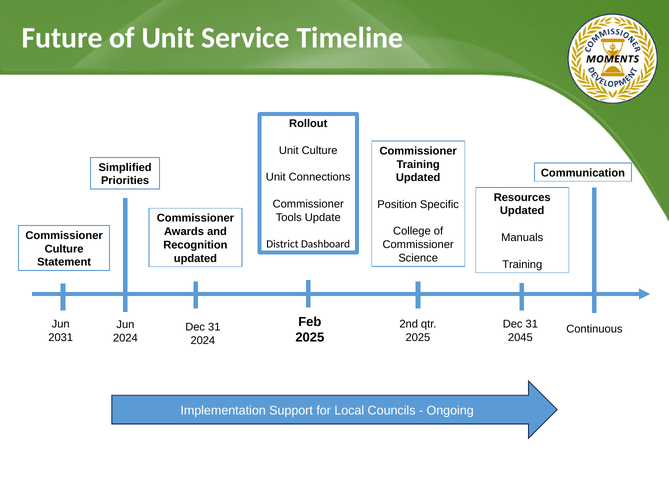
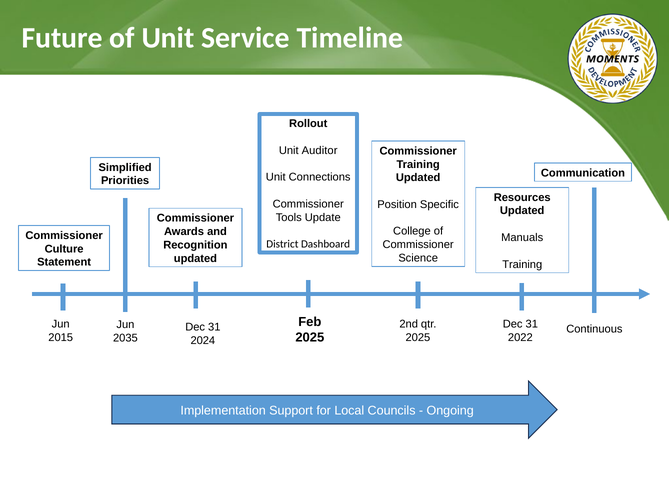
Unit Culture: Culture -> Auditor (320, 150)
2045: 2045 -> 2022 (520, 337)
2031: 2031 -> 2015 (61, 337)
2024: 2024 -> 2035 (125, 338)
